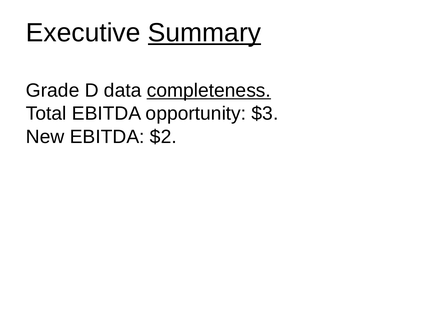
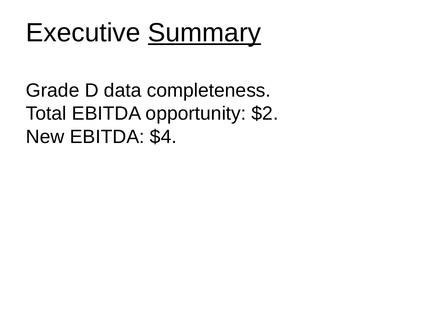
completeness underline: present -> none (209, 91)
$3: $3 -> $2 (265, 114)
$2: $2 -> $4 (163, 137)
